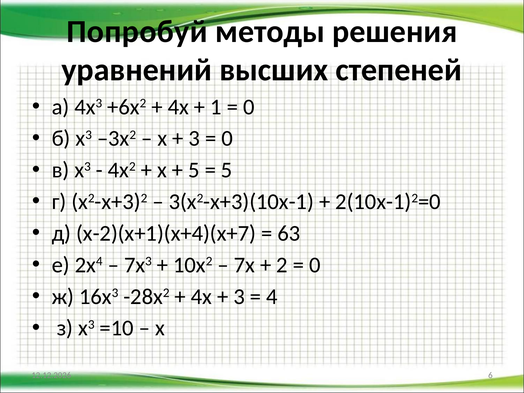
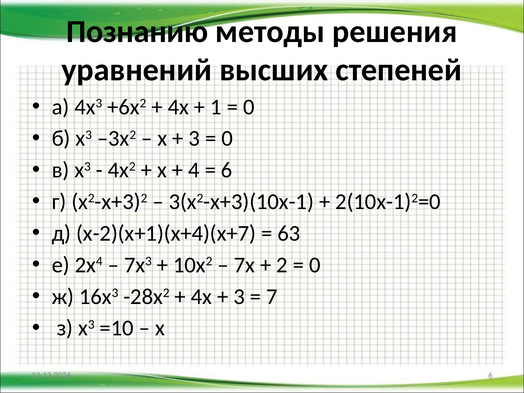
Попробуй: Попробуй -> Познанию (137, 32)
5: 5 -> 4 (194, 170)
5: 5 -> 6 (227, 170)
4: 4 -> 7 (272, 297)
